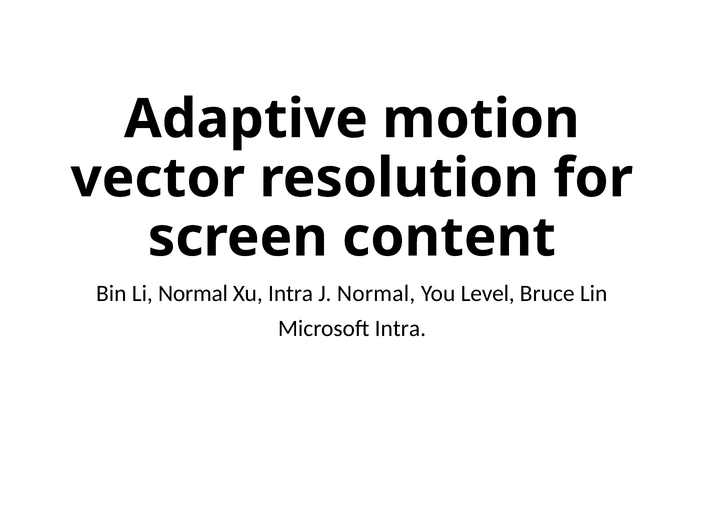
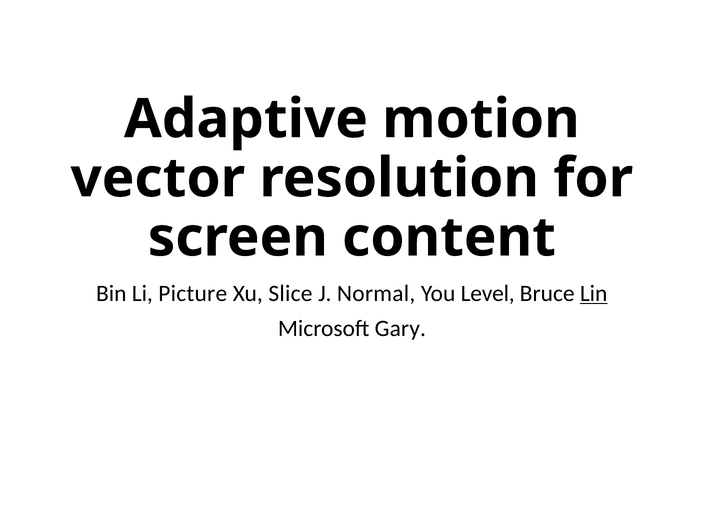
Li Normal: Normal -> Picture (193, 293)
Xu Intra: Intra -> Slice (290, 293)
Lin underline: none -> present (594, 293)
Microsoft Intra: Intra -> Gary (400, 329)
